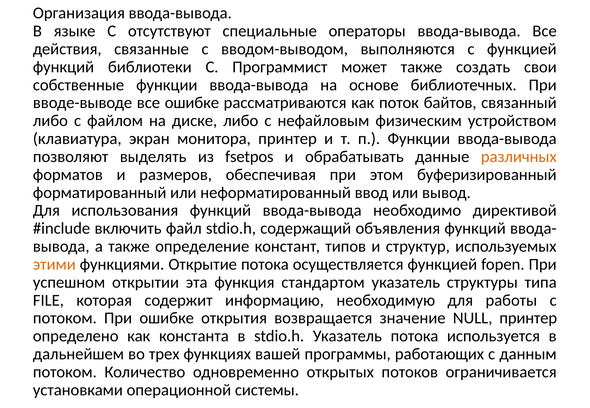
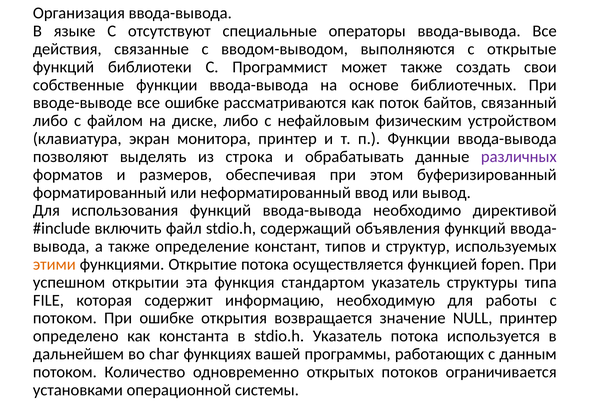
с функцией: функцией -> открытые (522, 49)
fsetpos: fsetpos -> строка (249, 157)
различных colour: orange -> purple (519, 157)
трех: трех -> char (164, 354)
